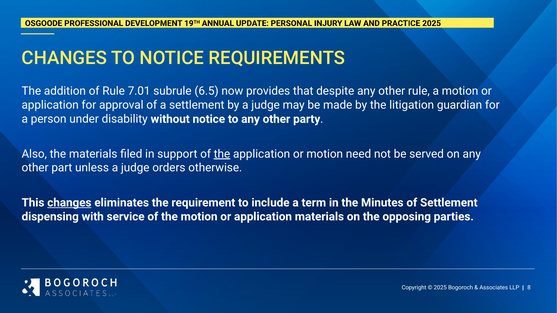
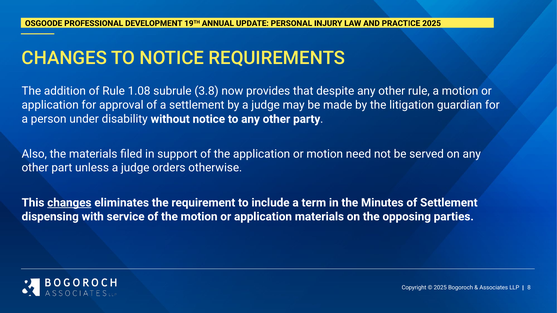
7.01: 7.01 -> 1.08 (139, 91)
6.5: 6.5 -> 3.8 (207, 91)
the underline: present -> none (222, 154)
